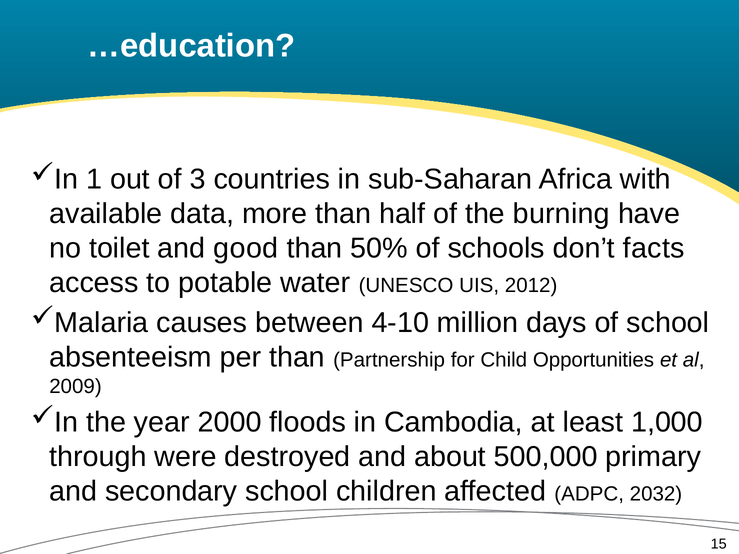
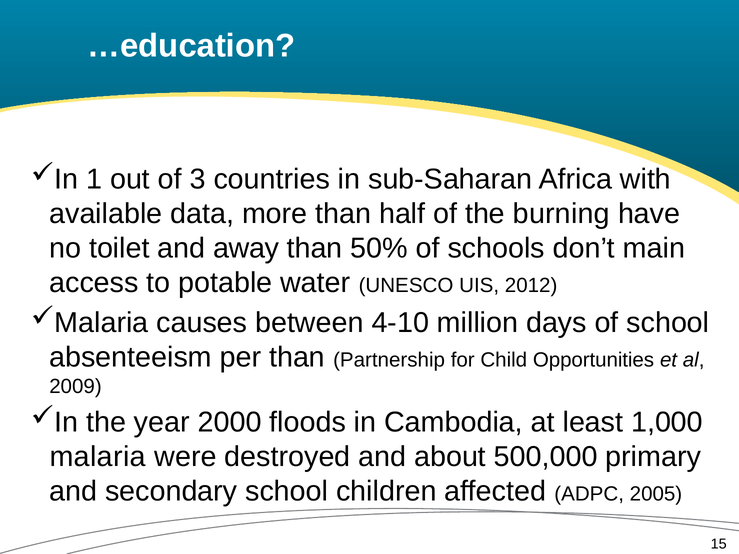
good: good -> away (246, 248)
facts: facts -> main (654, 248)
through: through -> malaria (98, 457)
2032: 2032 -> 2005 (656, 494)
